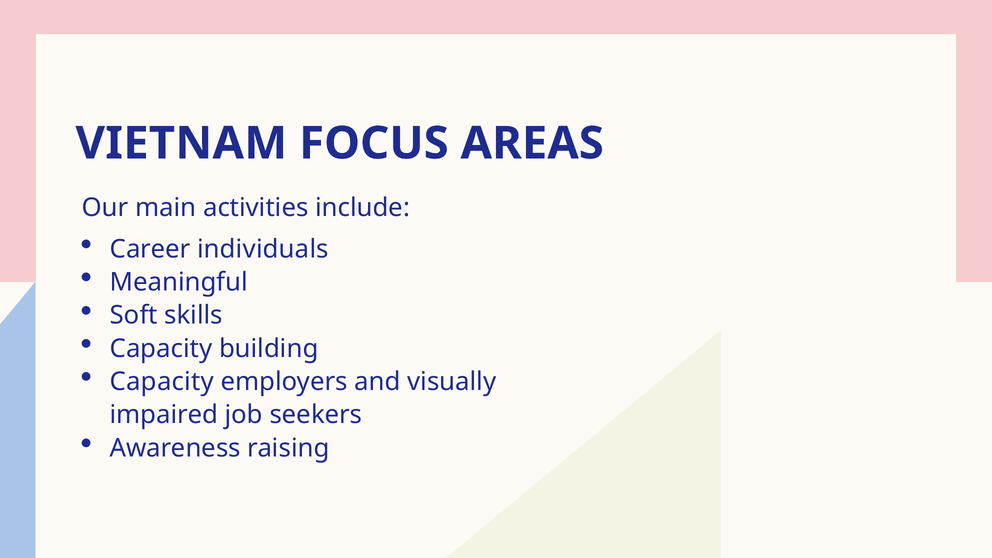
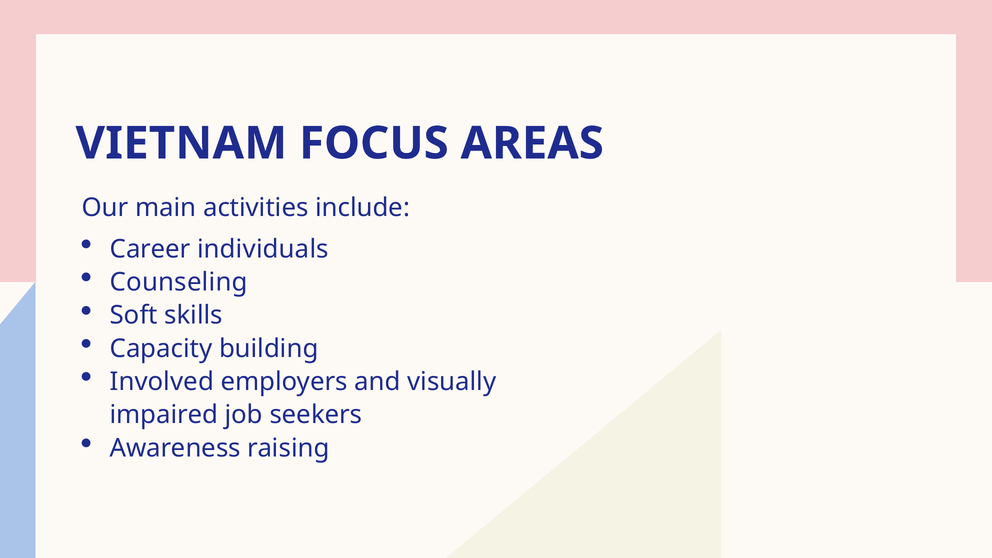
Meaningful: Meaningful -> Counseling (179, 282)
Capacity: Capacity -> Involved (162, 382)
